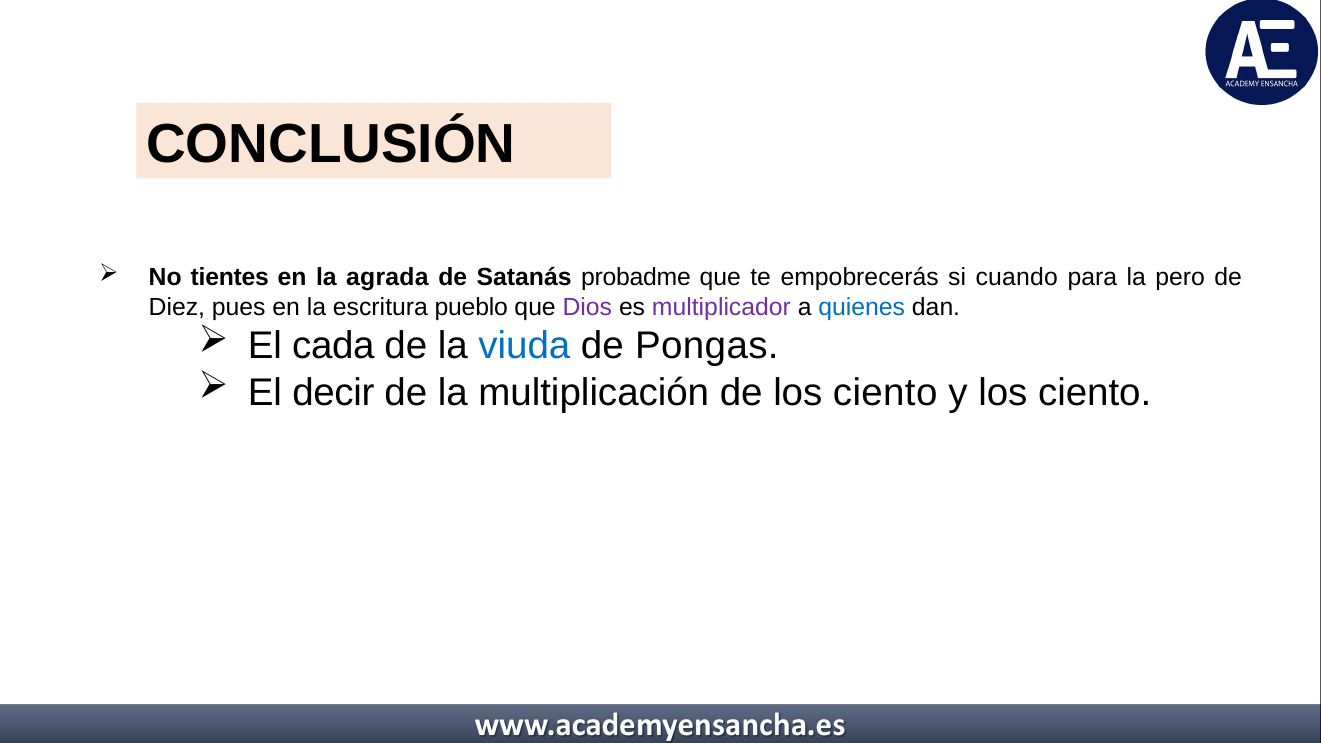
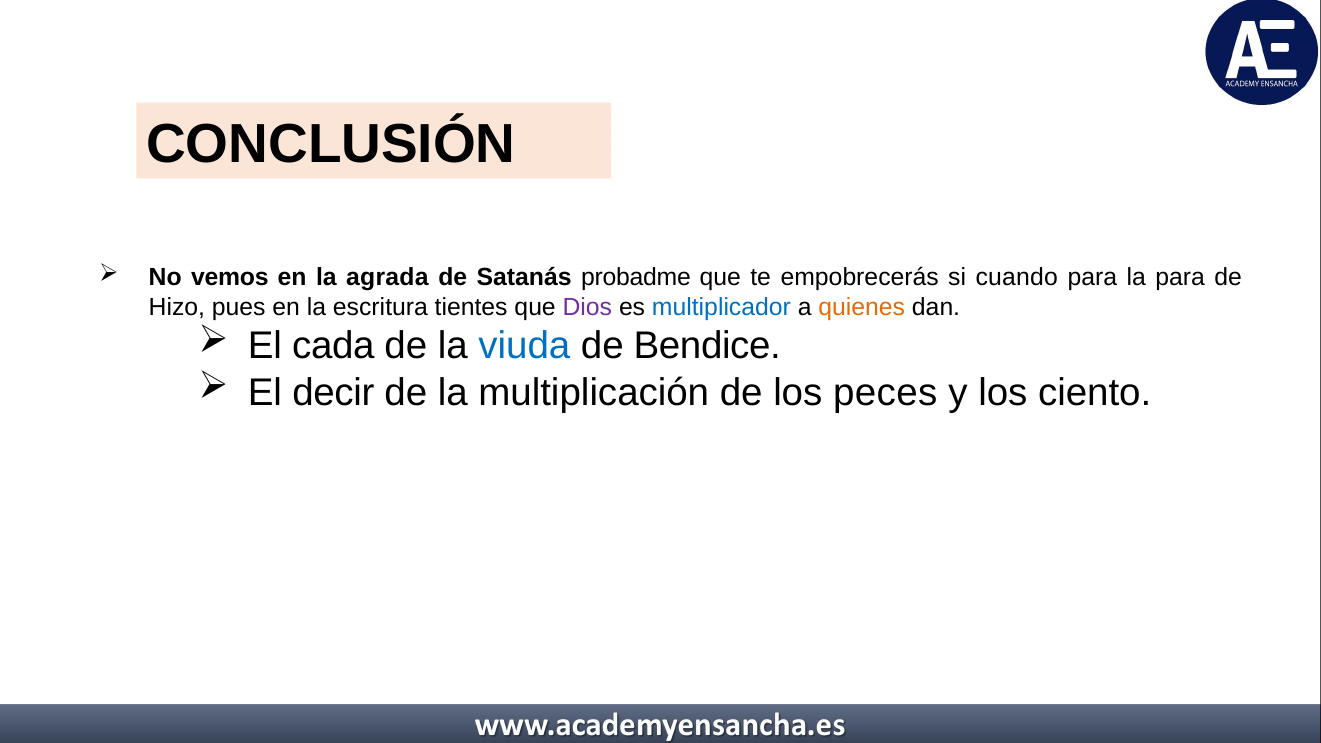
tientes: tientes -> vemos (230, 278)
la pero: pero -> para (1180, 278)
Diez: Diez -> Hizo (177, 307)
pueblo: pueblo -> tientes (471, 307)
multiplicador colour: purple -> blue (721, 307)
quienes colour: blue -> orange (862, 307)
Pongas: Pongas -> Bendice (707, 346)
de los ciento: ciento -> peces (885, 393)
